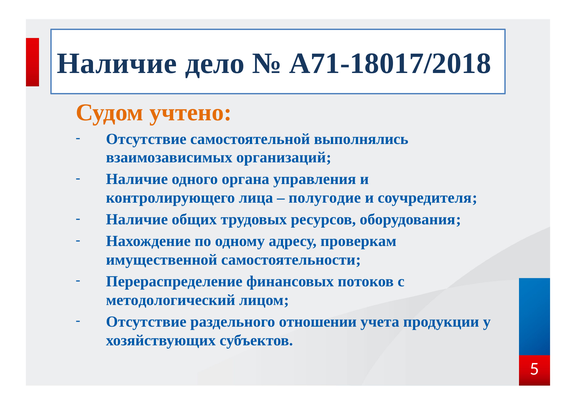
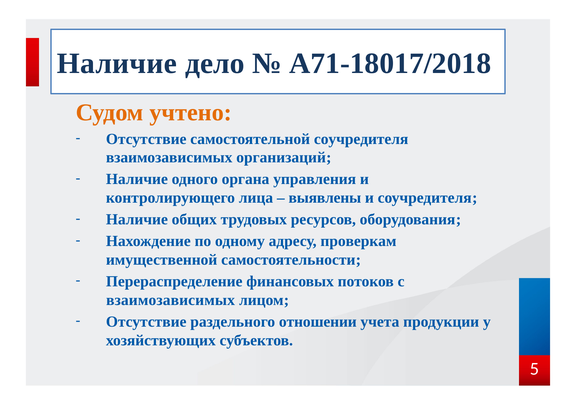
самостоятельной выполнялись: выполнялись -> соучредителя (361, 139)
полугодие: полугодие -> выявлены (325, 198)
методологический: методологический -> взаимозависимых (170, 300)
